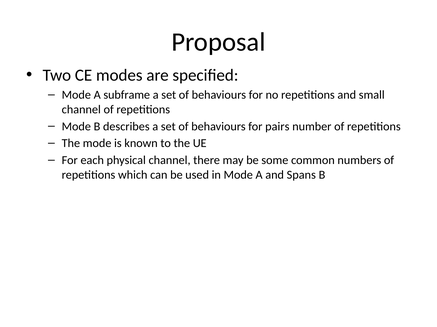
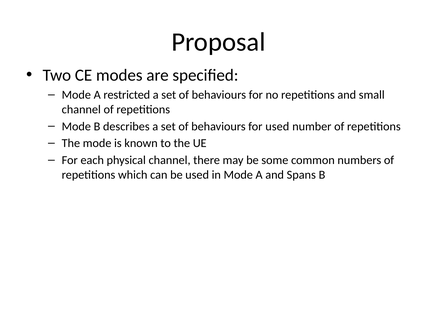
subframe: subframe -> restricted (127, 95)
for pairs: pairs -> used (277, 127)
